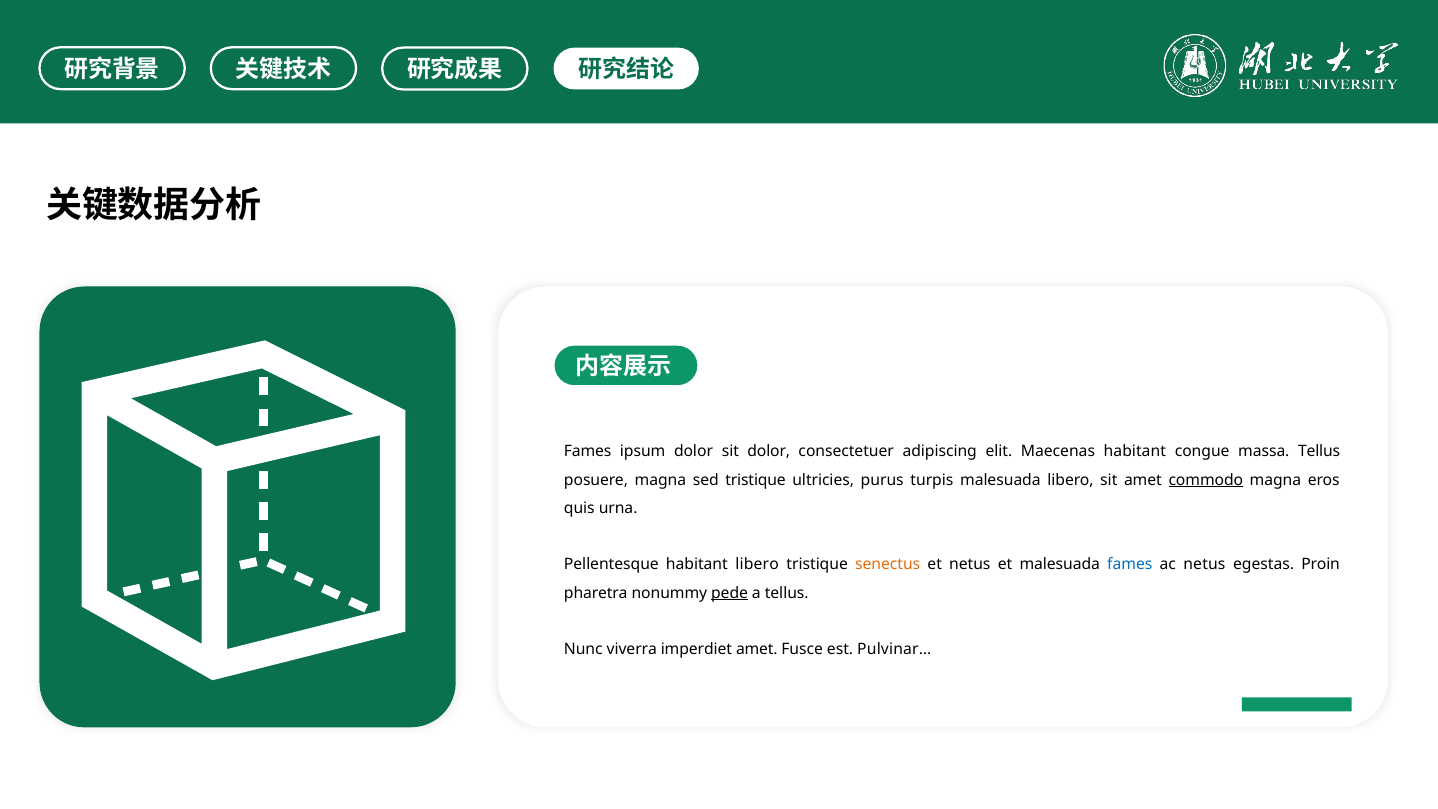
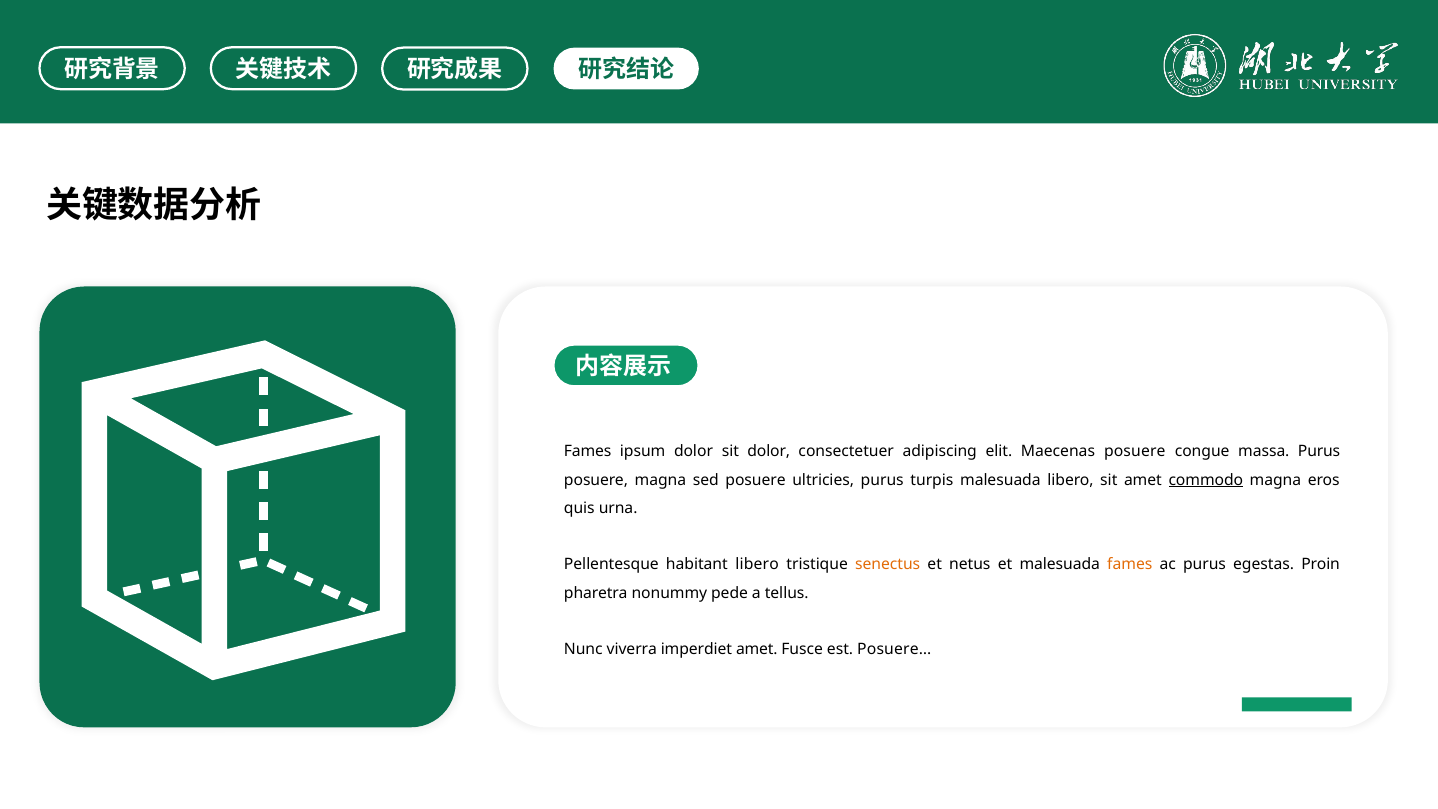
Maecenas habitant: habitant -> posuere (1135, 452)
massa Tellus: Tellus -> Purus (1319, 452)
sed tristique: tristique -> posuere (756, 480)
fames colour: blue -> orange (1130, 565)
ac netus: netus -> purus (1205, 565)
pede underline: present -> none (730, 593)
Pulvinar…: Pulvinar… -> Posuere… (894, 650)
